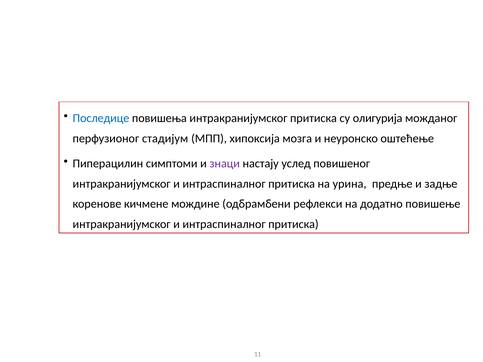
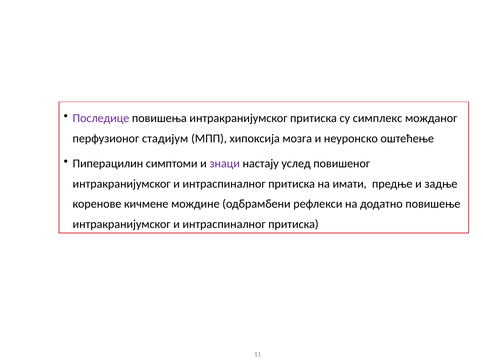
Последице colour: blue -> purple (101, 118)
олигурија: олигурија -> симплекс (378, 118)
урина: урина -> имати (350, 184)
